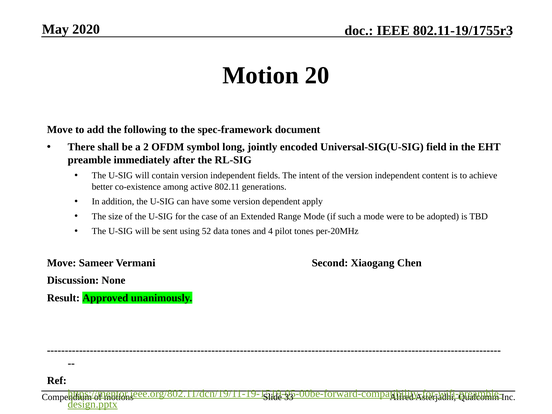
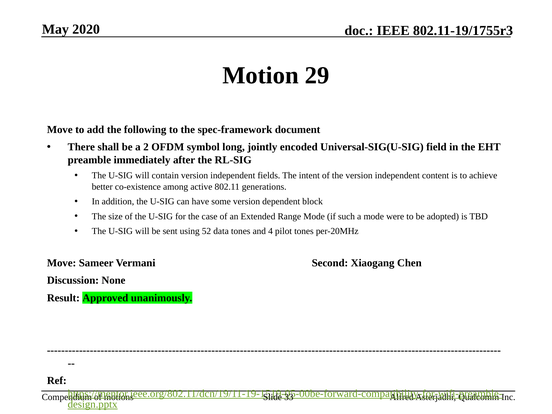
20: 20 -> 29 (317, 75)
apply: apply -> block (313, 202)
